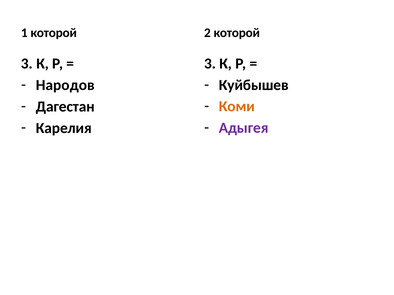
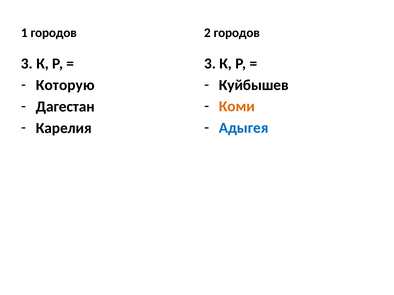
1 которой: которой -> городов (54, 33)
2 которой: которой -> городов (237, 33)
Народов: Народов -> Которую (65, 85)
Адыгея colour: purple -> blue (244, 128)
